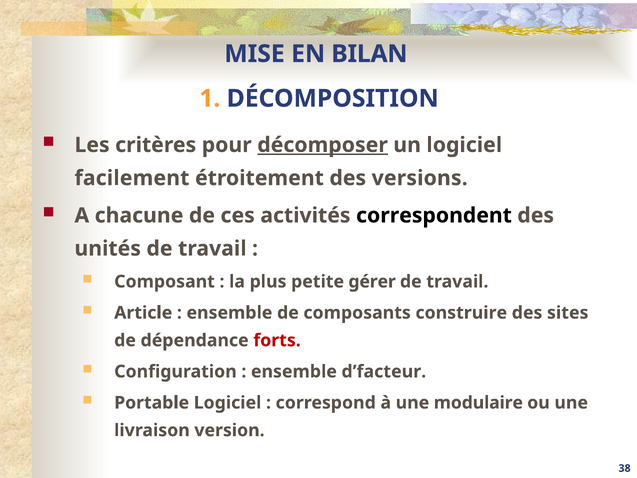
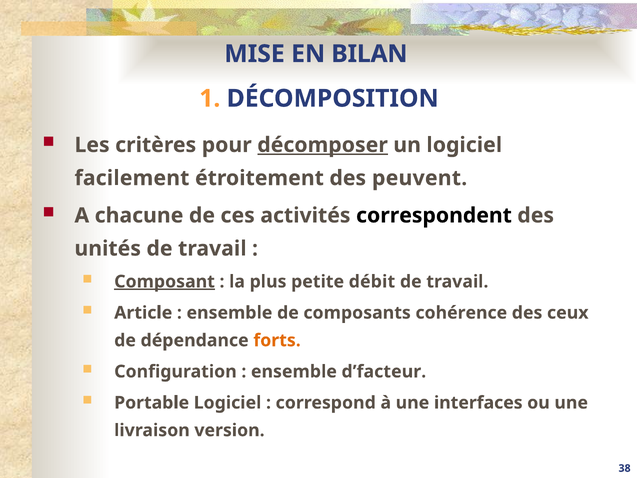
versions: versions -> peuvent (420, 178)
Composant underline: none -> present (165, 281)
gérer: gérer -> débit (372, 281)
construire: construire -> cohérence (461, 313)
sites: sites -> ceux (568, 313)
forts colour: red -> orange (277, 340)
modulaire: modulaire -> interfaces (478, 403)
